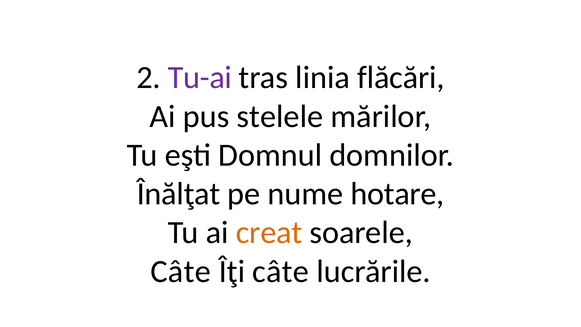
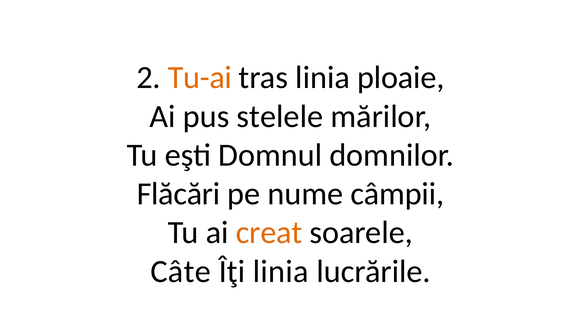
Tu-ai colour: purple -> orange (200, 78)
flăcări: flăcări -> ploaie (401, 78)
Înălţat: Înălţat -> Flăcări (179, 194)
hotare: hotare -> câmpii (397, 194)
Îţi câte: câte -> linia (281, 271)
